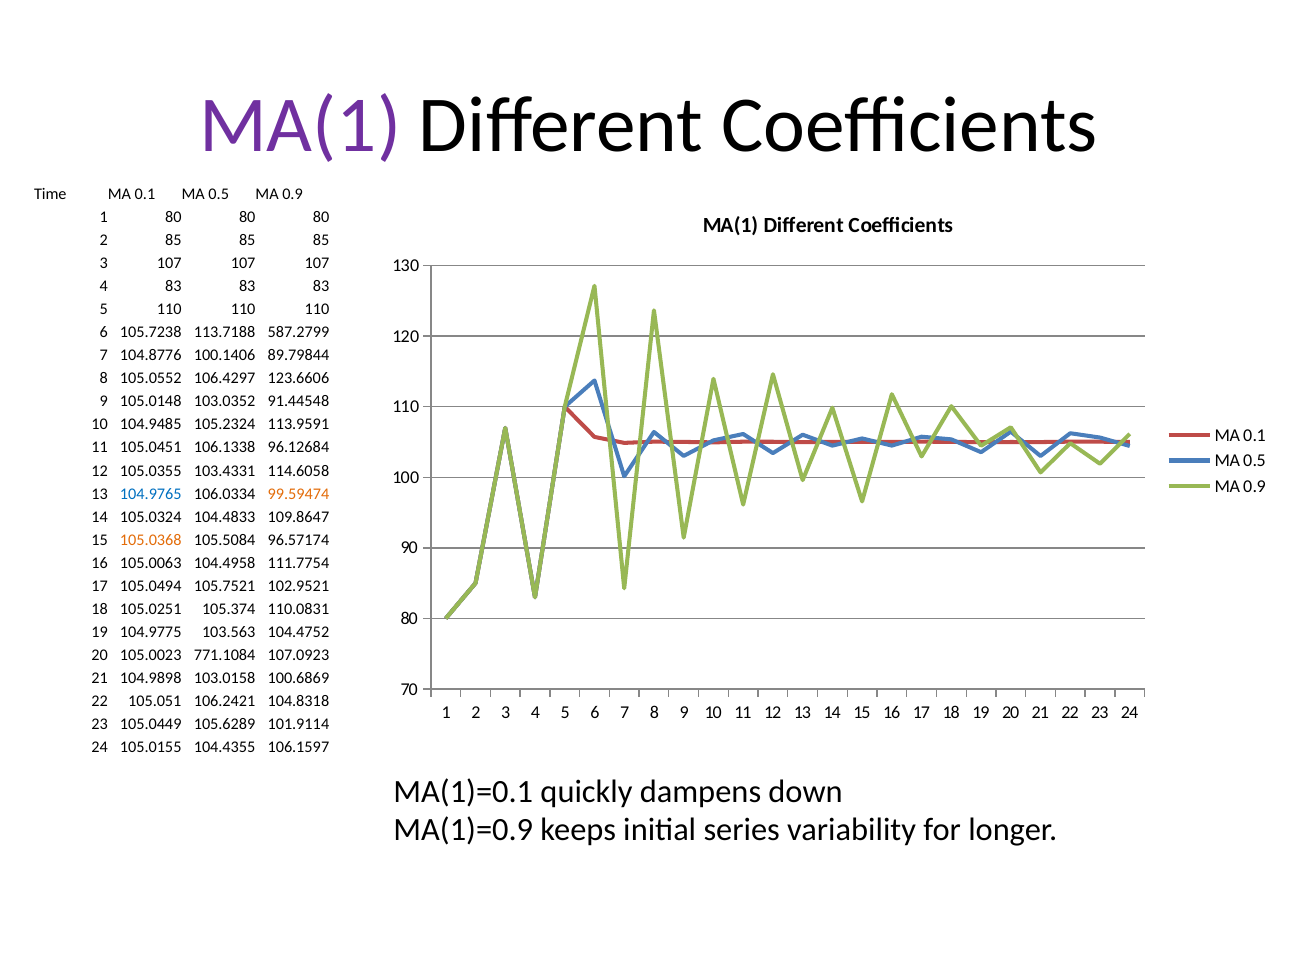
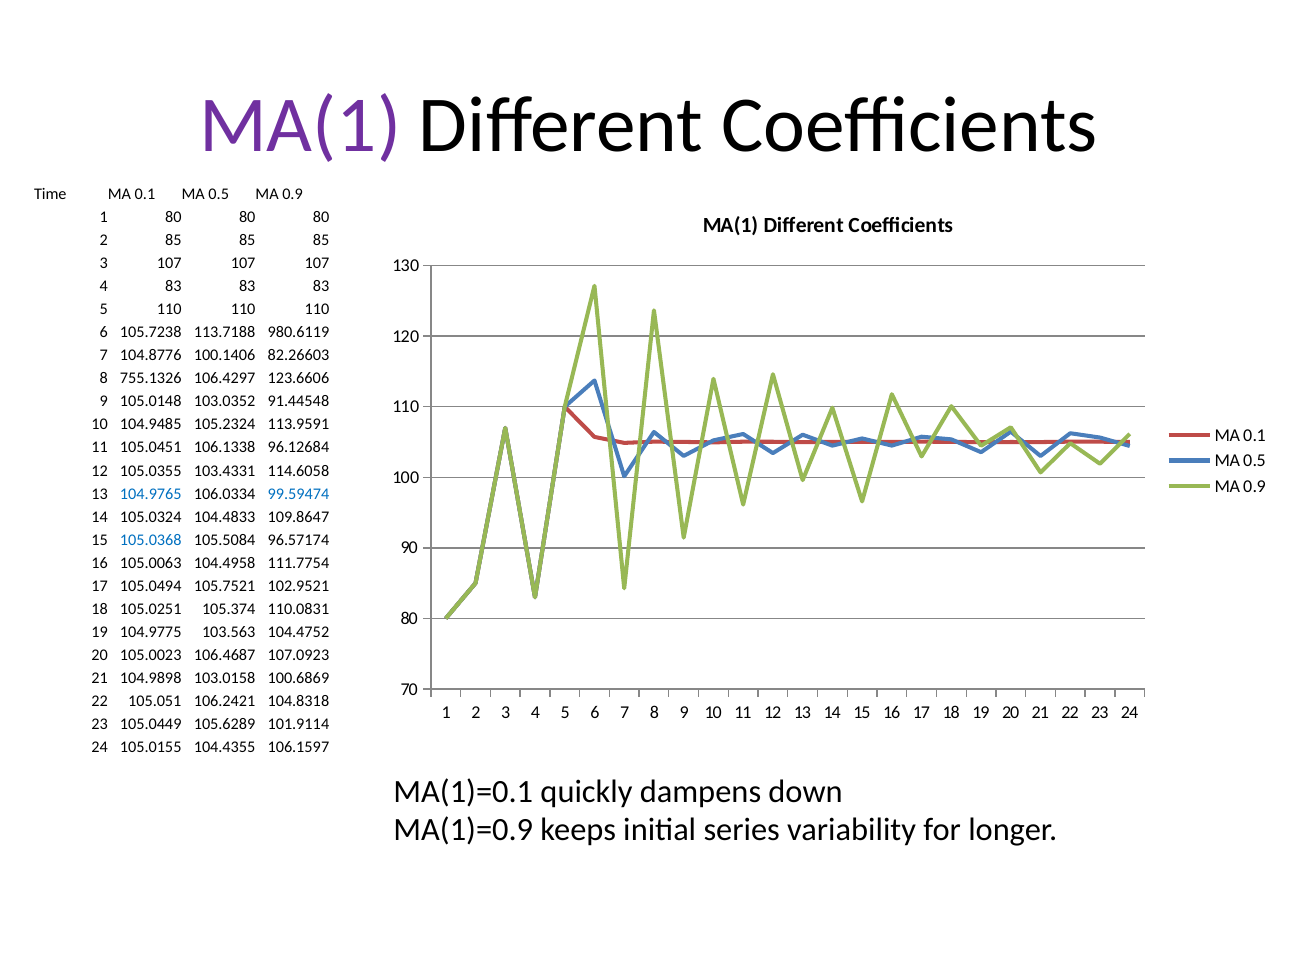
587.2799: 587.2799 -> 980.6119 (298, 333)
89.79844: 89.79844 -> 82.26603 (298, 356)
105.0552: 105.0552 -> 755.1326 (151, 379)
99.59474 colour: orange -> blue (298, 494)
105.0368 colour: orange -> blue (151, 540)
771.1084: 771.1084 -> 106.4687 (225, 655)
